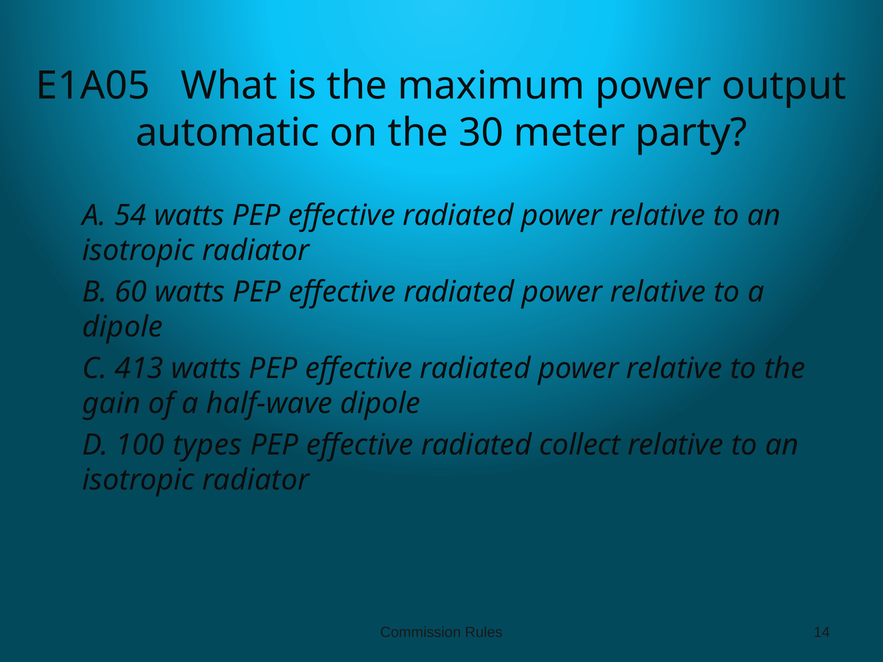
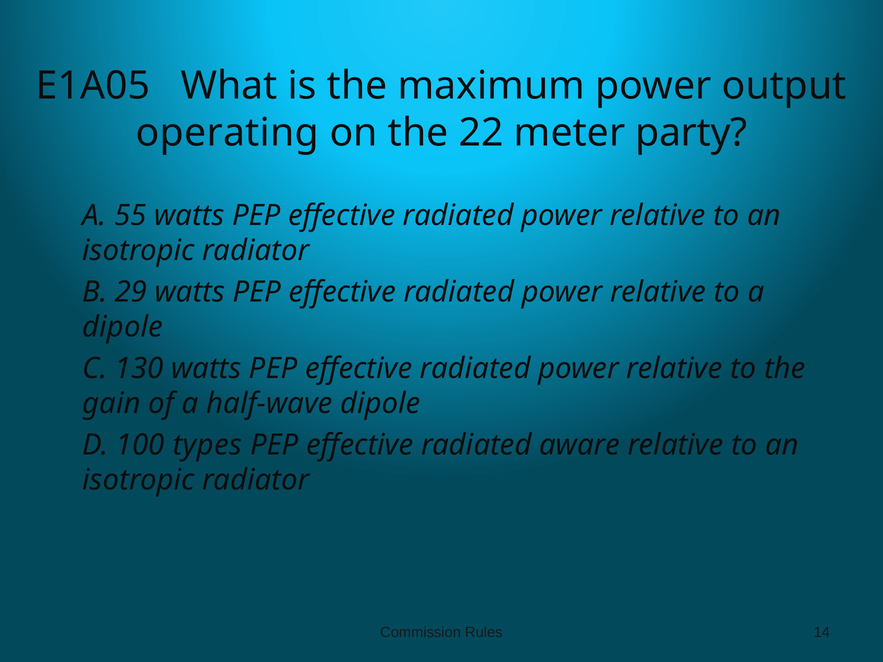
automatic: automatic -> operating (227, 133)
30: 30 -> 22 (481, 133)
54: 54 -> 55 (130, 215)
60: 60 -> 29 (131, 292)
413: 413 -> 130 (139, 368)
collect: collect -> aware (580, 445)
